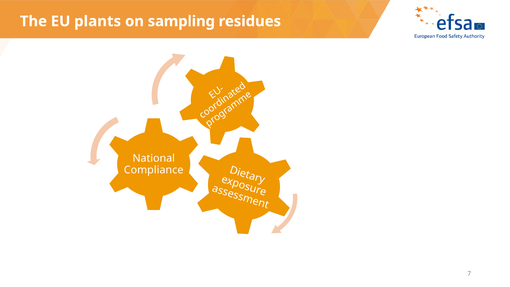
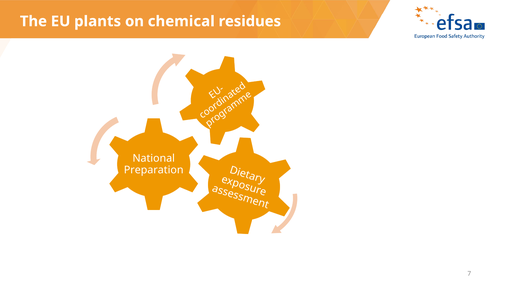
sampling: sampling -> chemical (181, 21)
Compliance: Compliance -> Preparation (154, 170)
